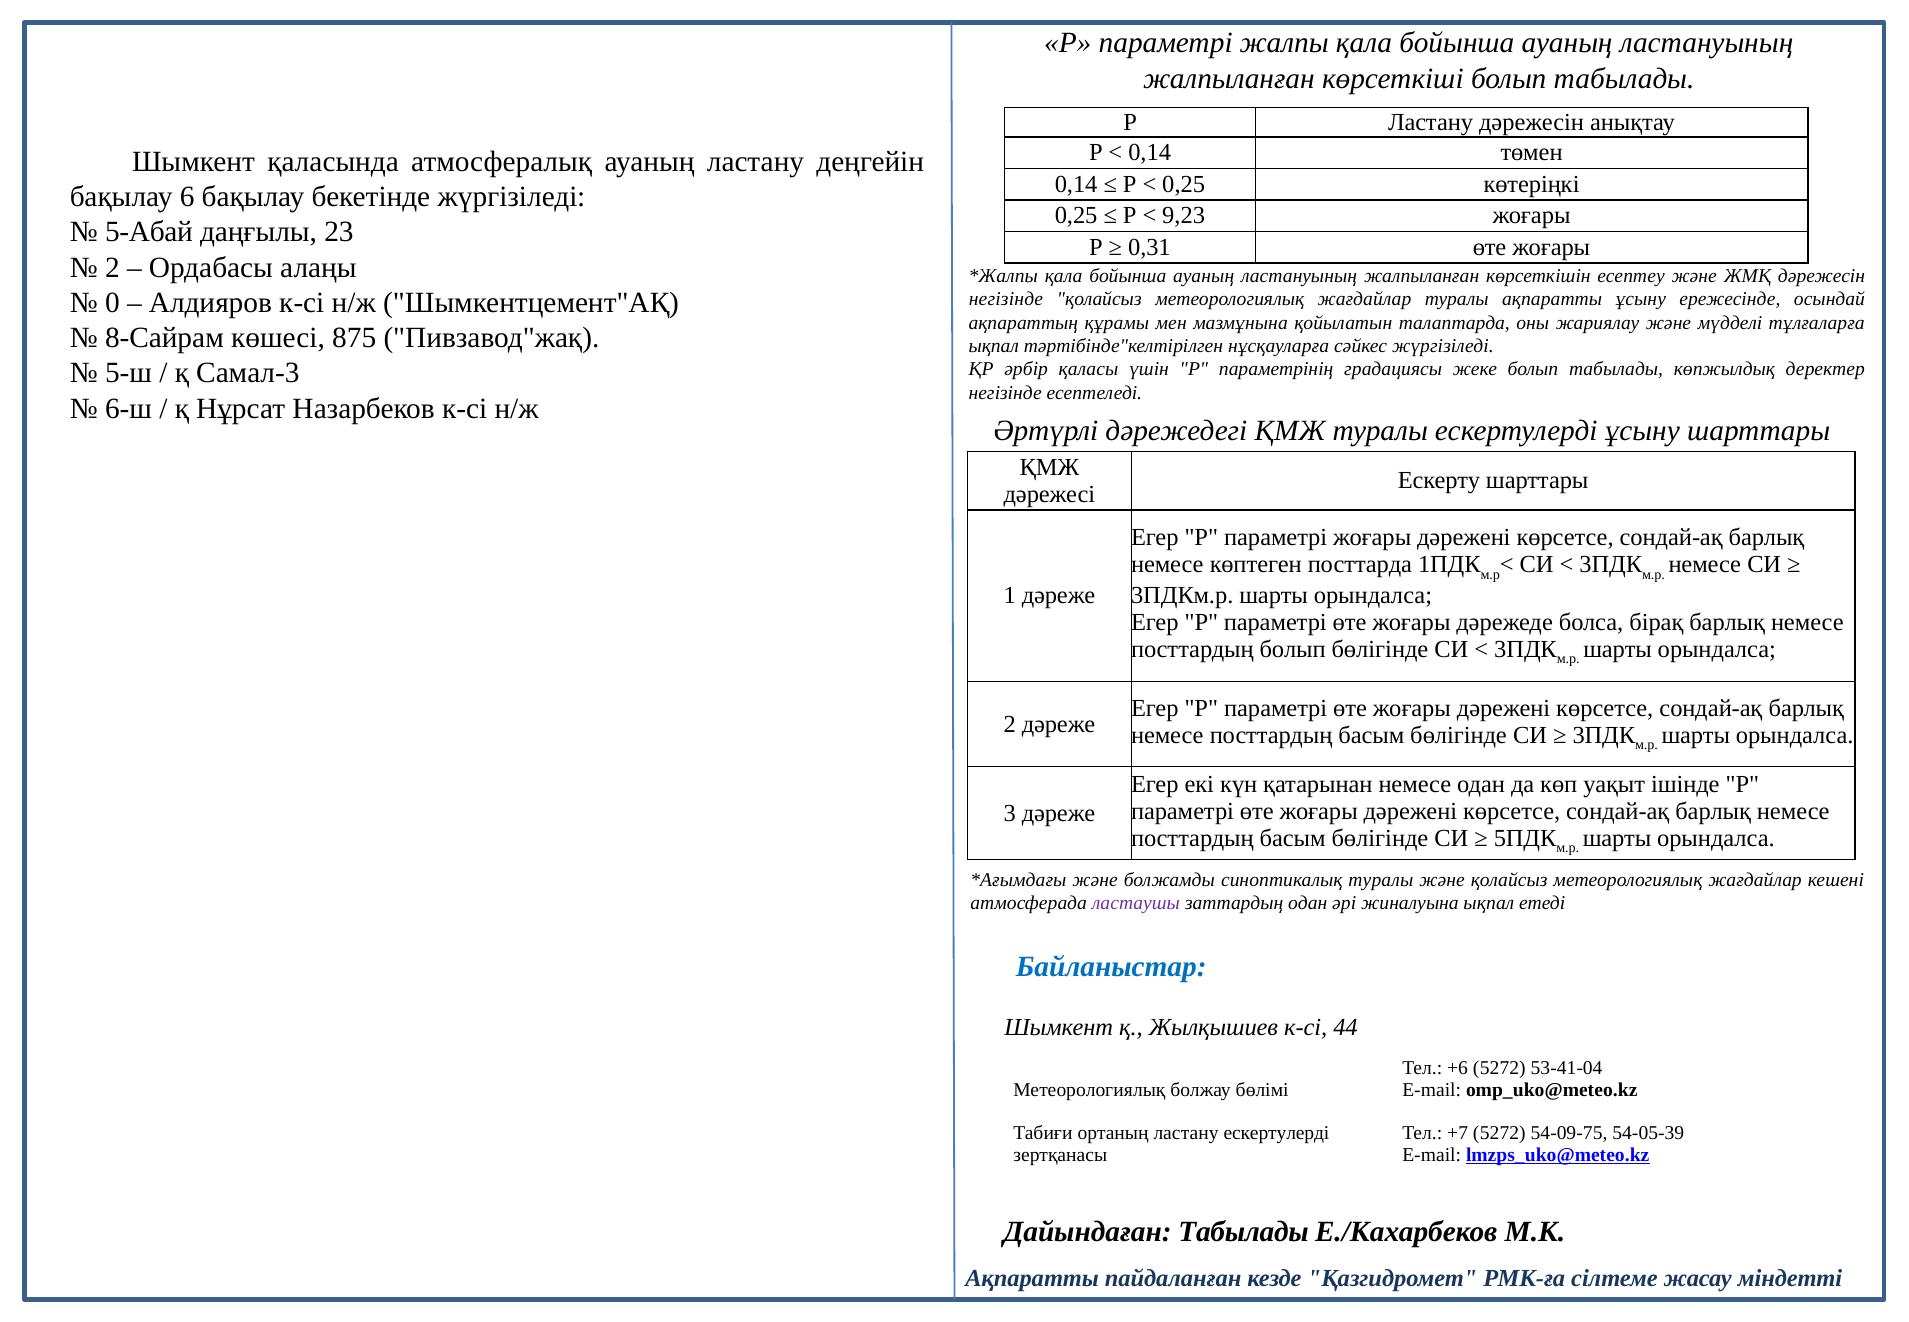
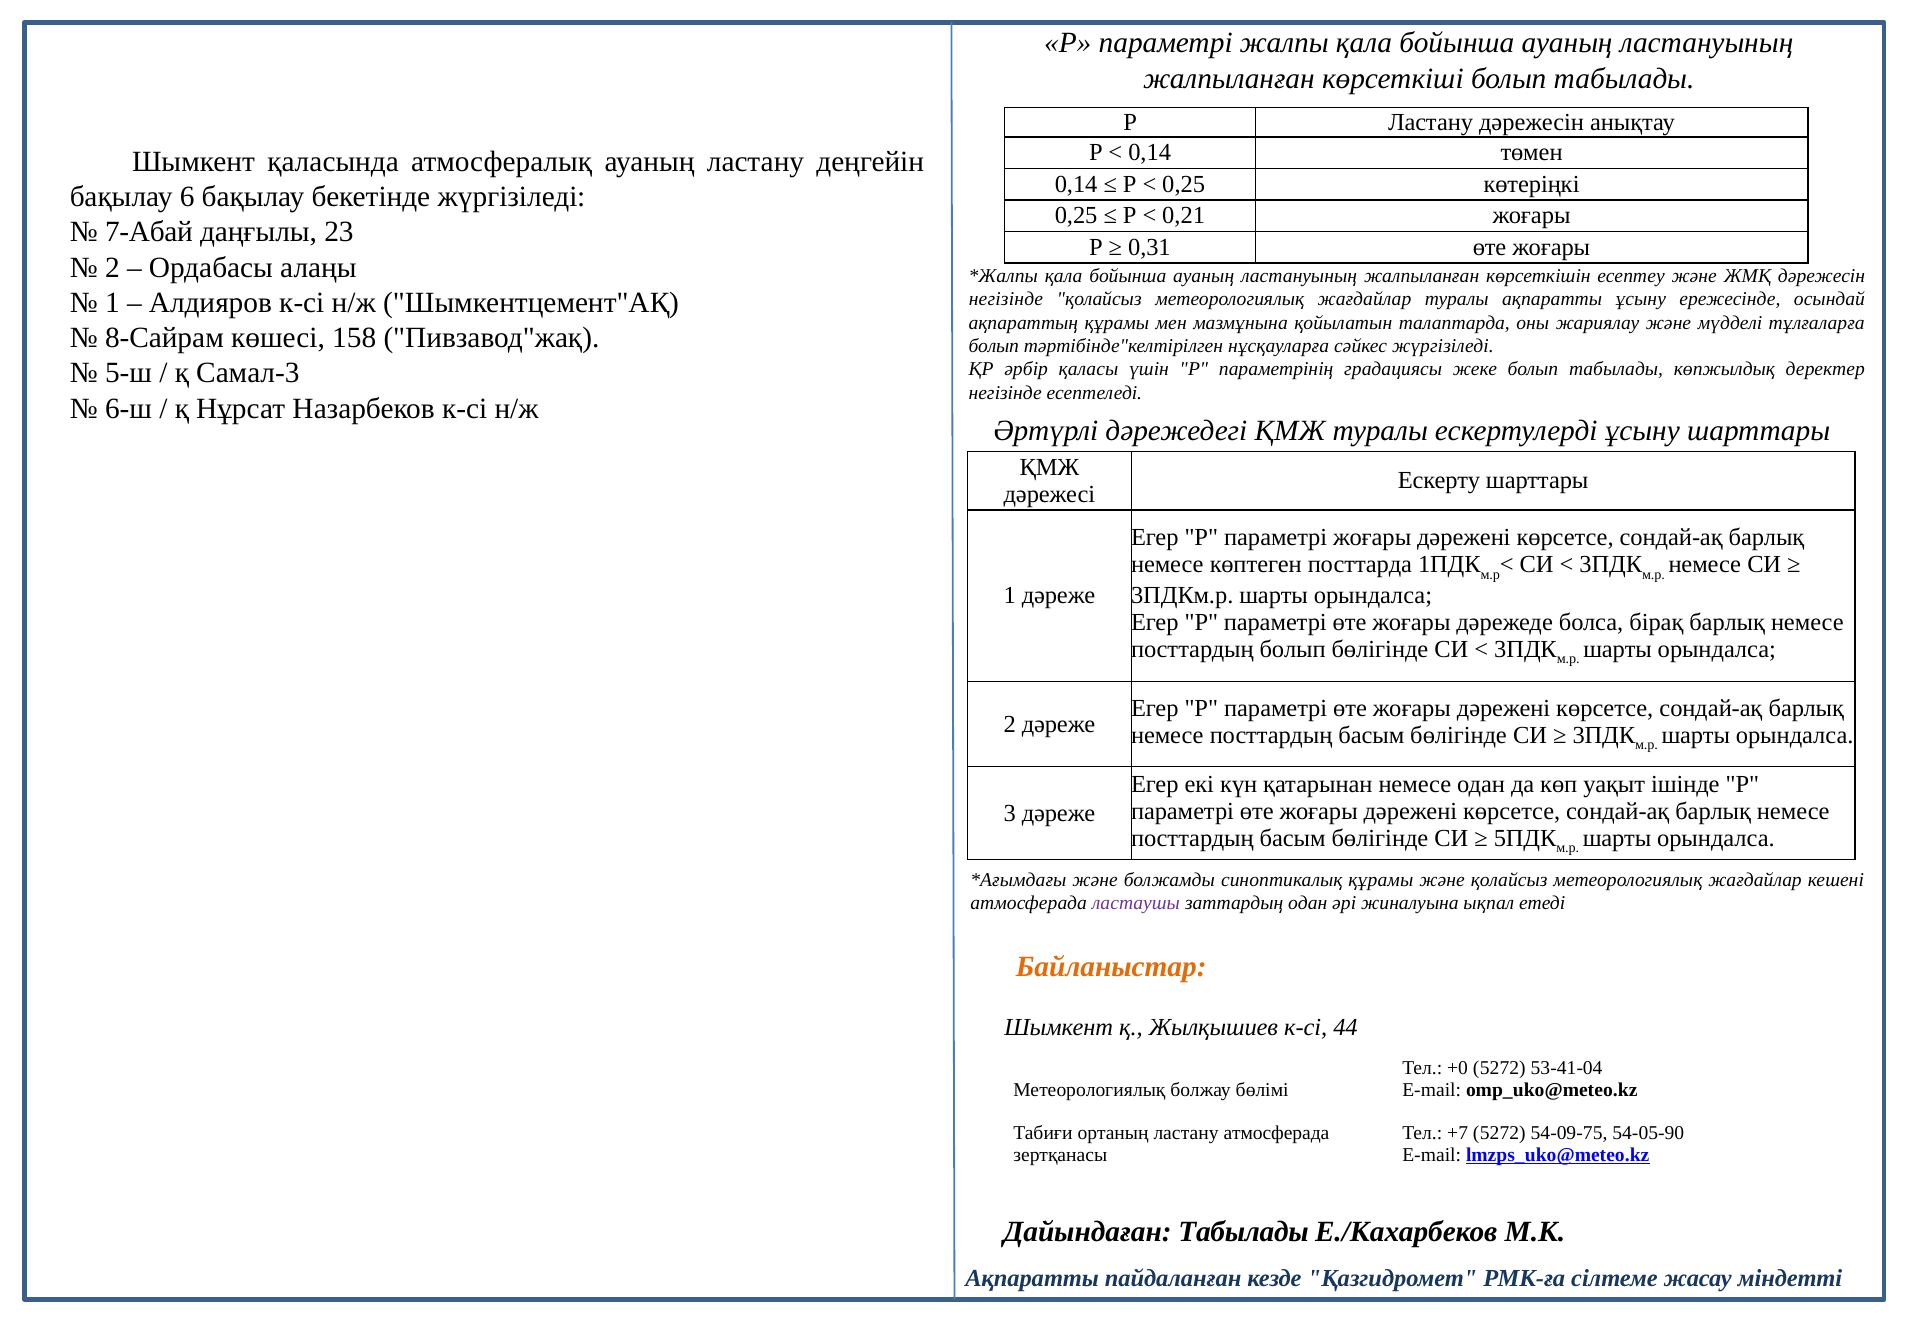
9,23: 9,23 -> 0,21 (1184, 215)
5-Абай: 5-Абай -> 7-Абай (149, 232)
0: 0 -> 1 (112, 303)
875: 875 -> 158 (354, 338)
ықпал: ықпал -> болып (994, 346)
синоптикалық туралы: туралы -> құрамы (1381, 879)
Байланыстар colour: blue -> orange (1111, 966)
+6: +6 -> +0 (1458, 1068)
ластану ескертулерді: ескертулерді -> атмосферада (1276, 1133)
54-05-39: 54-05-39 -> 54-05-90 (1648, 1133)
